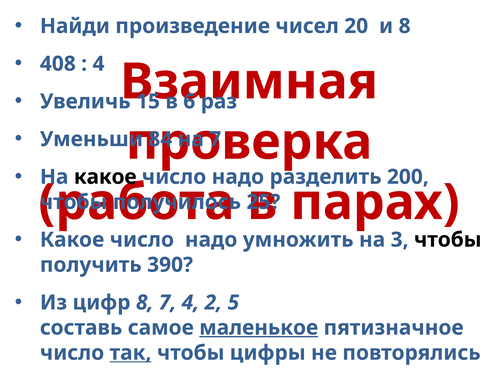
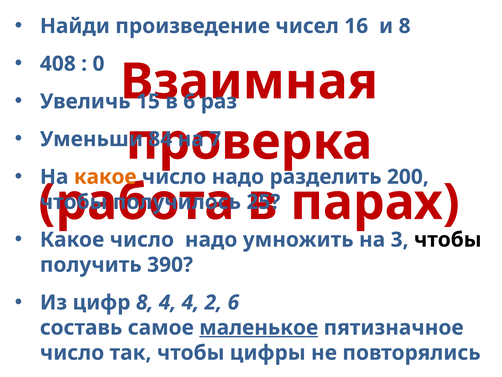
20: 20 -> 16 (356, 26)
4: 4 -> 0 (98, 64)
какое colour: black -> orange (105, 177)
8 7: 7 -> 4 (168, 302)
2 5: 5 -> 6 (233, 302)
так underline: present -> none (131, 352)
